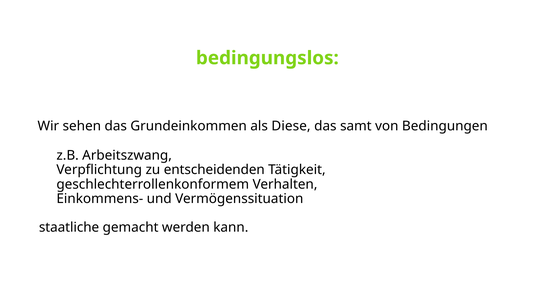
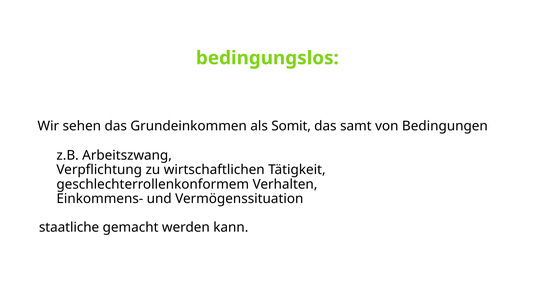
Diese: Diese -> Somit (291, 126)
entscheidenden: entscheidenden -> wirtschaftlichen (214, 170)
